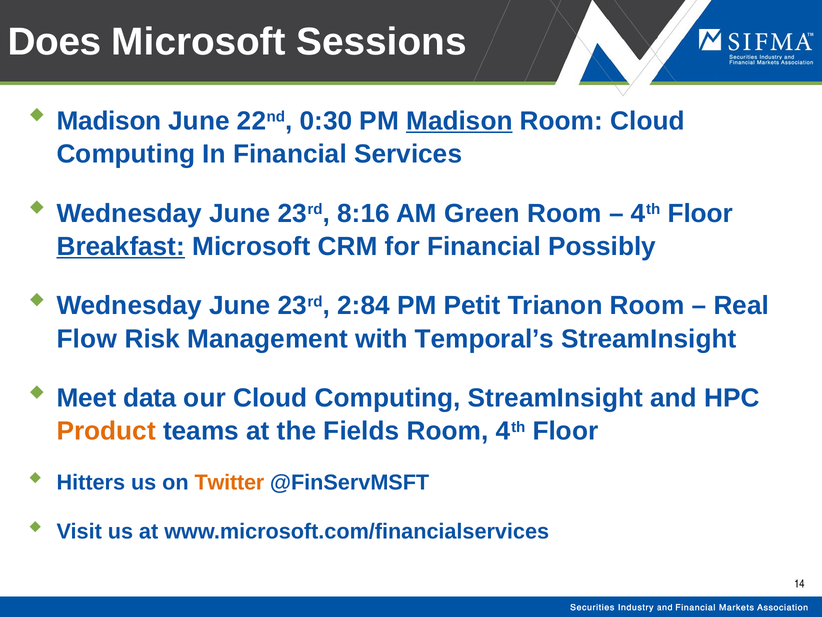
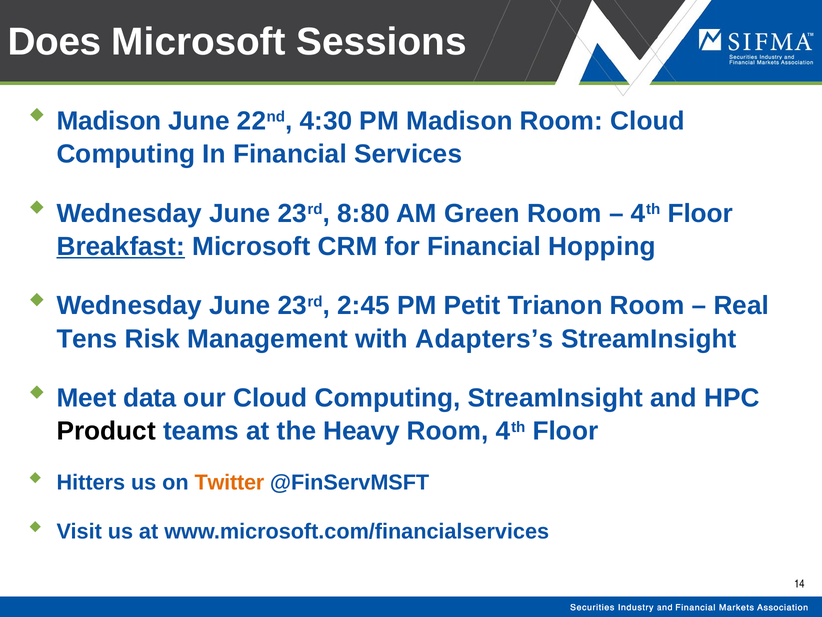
0:30: 0:30 -> 4:30 (326, 121)
Madison underline: present -> none (459, 121)
8:16: 8:16 -> 8:80 (363, 213)
Possibly: Possibly -> Hopping (602, 246)
2:84: 2:84 -> 2:45 (363, 306)
Flow: Flow -> Tens (87, 339)
Temporal’s: Temporal’s -> Adapters’s (484, 339)
Product colour: orange -> black (106, 431)
Fields: Fields -> Heavy (362, 431)
